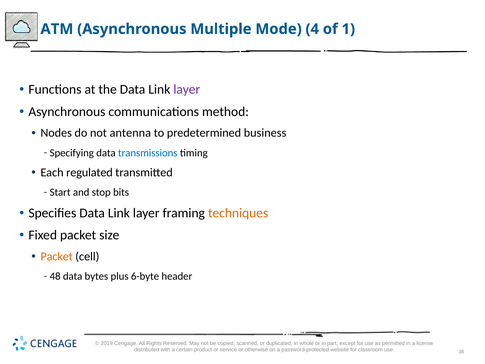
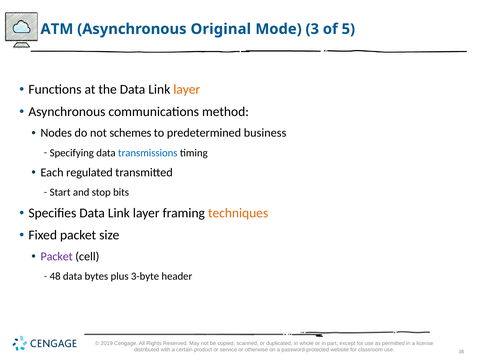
Multiple: Multiple -> Original (221, 29)
4: 4 -> 3 (312, 29)
1: 1 -> 5 (348, 29)
layer colour: purple -> orange (187, 89)
antenna: antenna -> schemes (130, 133)
Packet colour: orange -> purple (57, 256)
6-byte: 6-byte -> 3-byte (145, 276)
